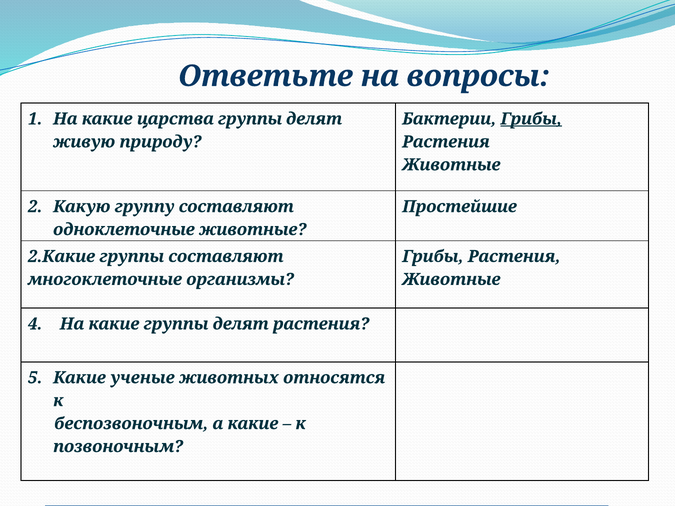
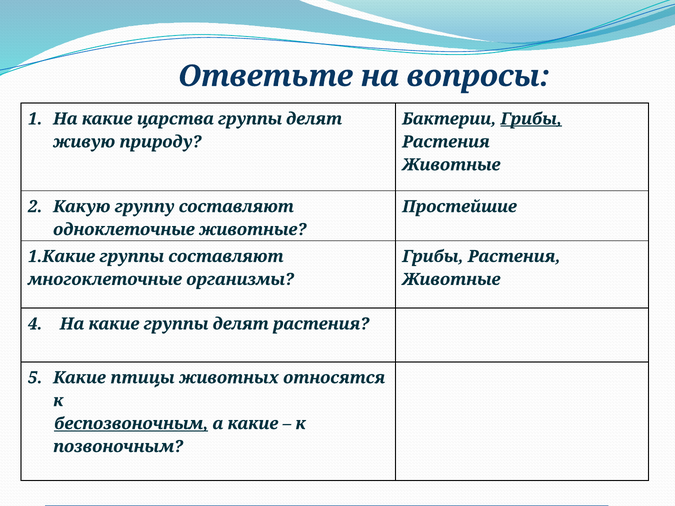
2.Какие: 2.Какие -> 1.Какие (61, 257)
ученые: ученые -> птицы (142, 378)
беспозвоночным underline: none -> present (131, 424)
